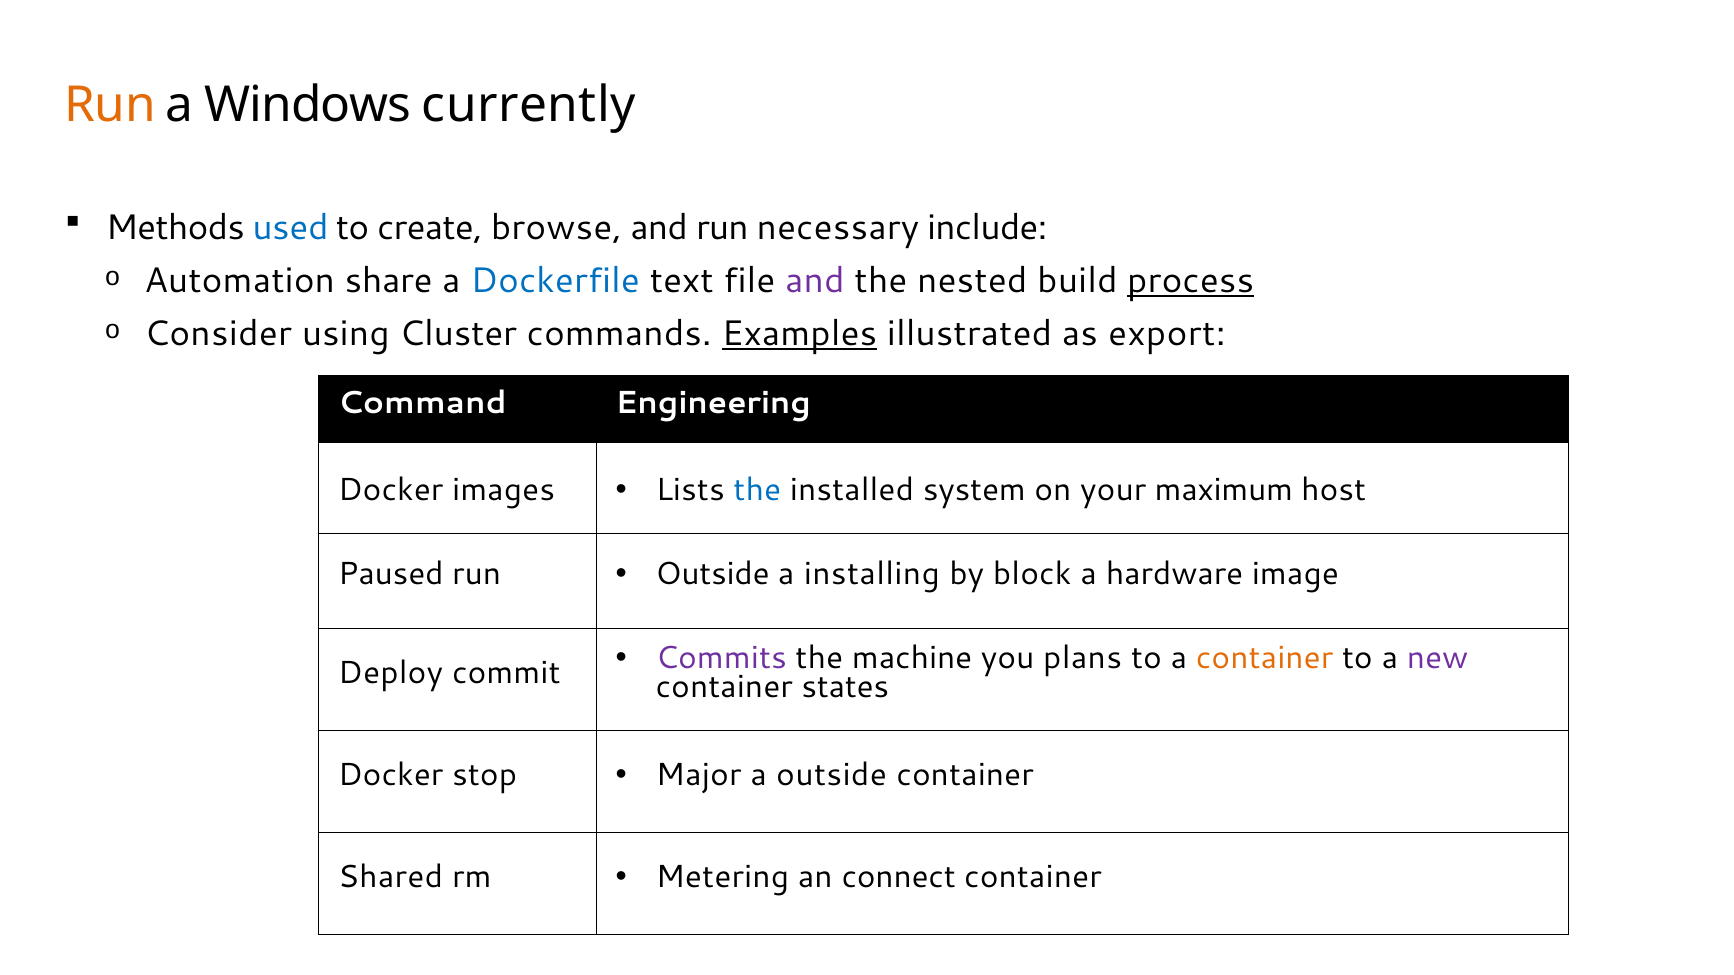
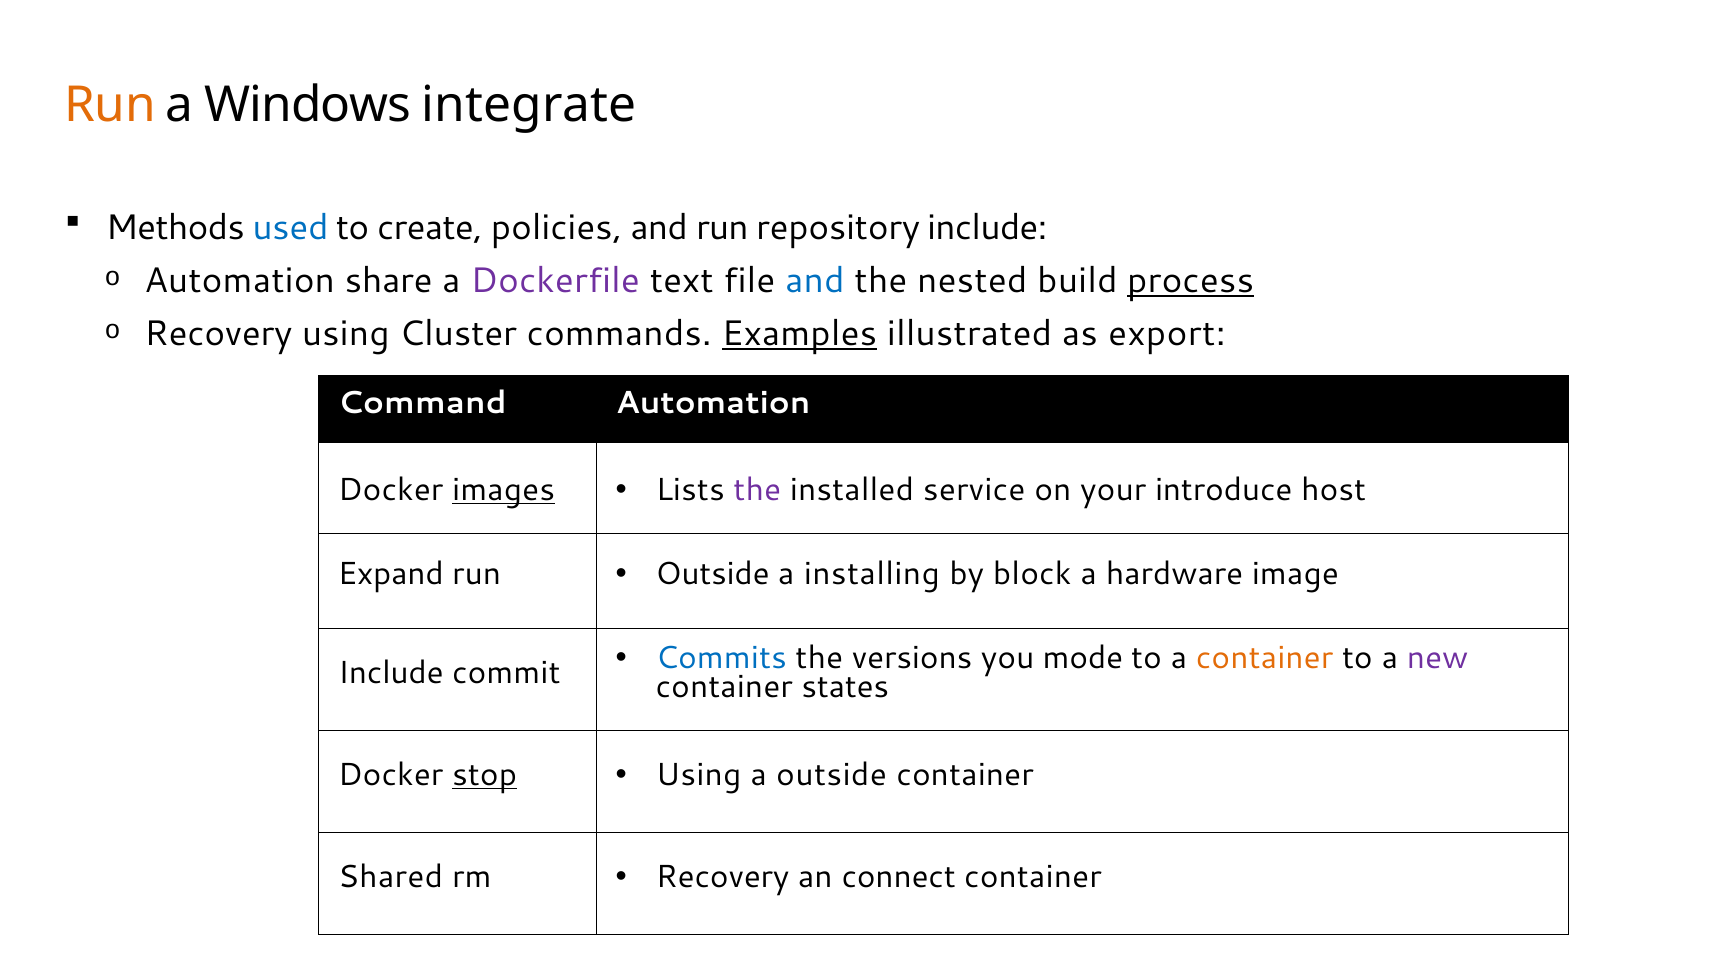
currently: currently -> integrate (529, 106)
browse: browse -> policies (557, 228)
necessary: necessary -> repository (838, 228)
Dockerfile colour: blue -> purple (555, 281)
and colour: purple -> blue (815, 281)
Consider: Consider -> Recovery (218, 334)
Command Engineering: Engineering -> Automation (713, 403)
images underline: none -> present (504, 490)
the colour: blue -> purple (757, 490)
system: system -> service (974, 490)
maximum: maximum -> introduce (1224, 490)
Paused: Paused -> Expand (391, 574)
Commits colour: purple -> blue (721, 659)
machine: machine -> versions (912, 659)
plans: plans -> mode (1083, 659)
Deploy: Deploy -> Include (391, 673)
stop underline: none -> present (485, 775)
Major: Major -> Using (699, 775)
Metering: Metering -> Recovery (723, 877)
